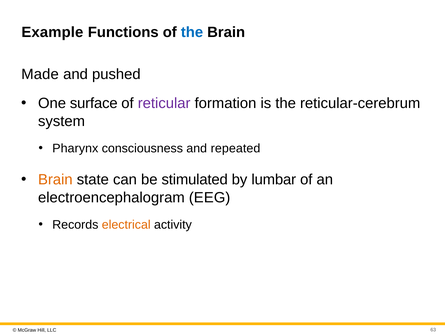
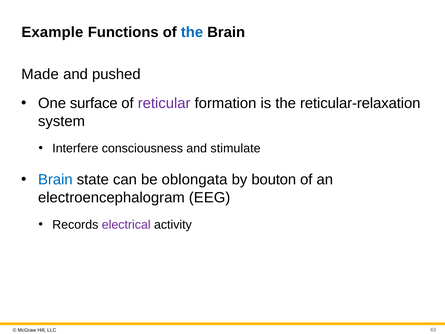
reticular-cerebrum: reticular-cerebrum -> reticular-relaxation (360, 103)
Pharynx: Pharynx -> Interfere (75, 148)
repeated: repeated -> stimulate (236, 148)
Brain colour: orange -> blue (55, 180)
stimulated: stimulated -> oblongata (195, 180)
lumbar: lumbar -> bouton (274, 180)
electrical colour: orange -> purple (126, 225)
